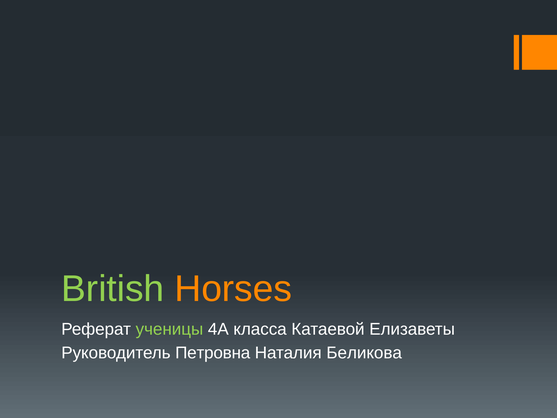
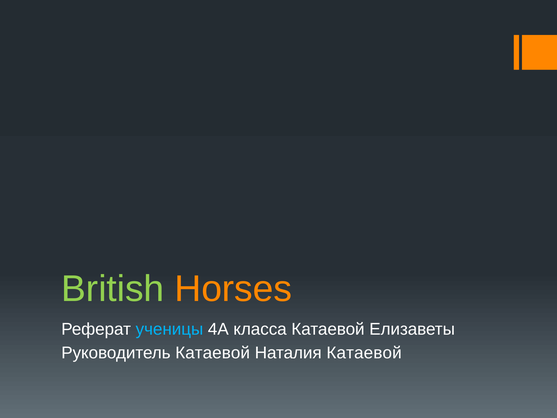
ученицы colour: light green -> light blue (169, 329)
Руководитель Петровна: Петровна -> Катаевой (213, 353)
Наталия Беликова: Беликова -> Катаевой (364, 353)
